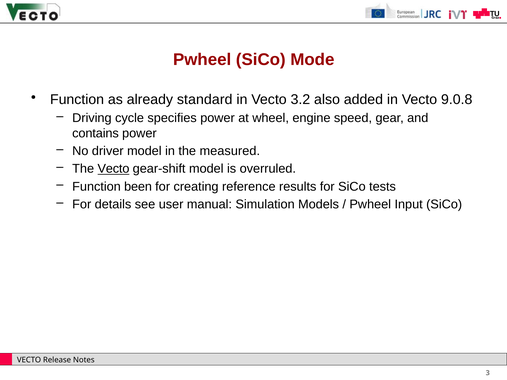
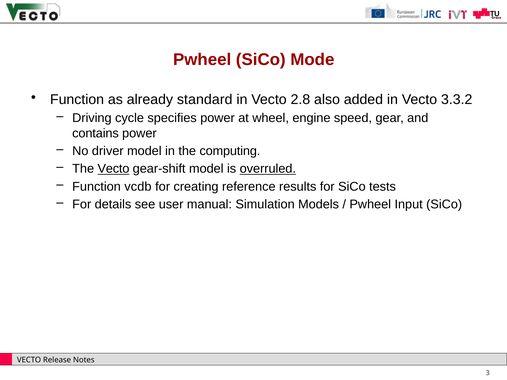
3.2: 3.2 -> 2.8 (300, 100)
9.0.8: 9.0.8 -> 3.3.2 (457, 100)
measured: measured -> computing (230, 151)
overruled underline: none -> present (268, 169)
been: been -> vcdb (138, 187)
